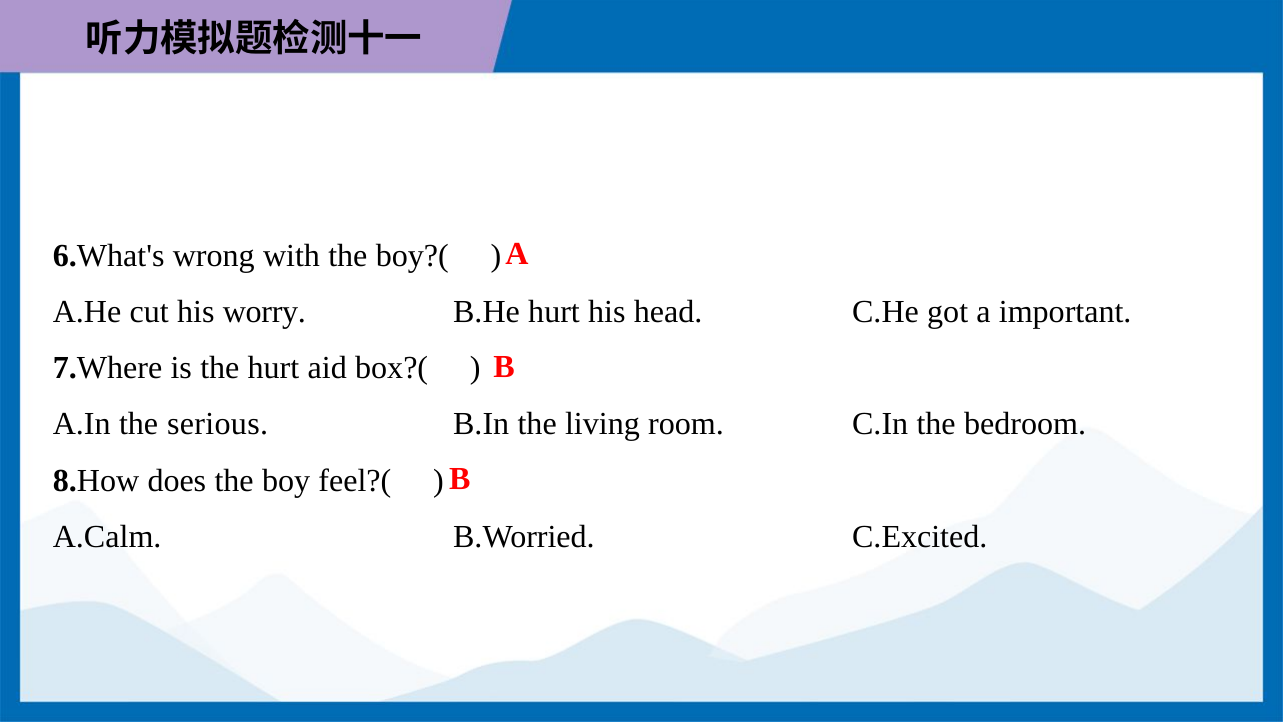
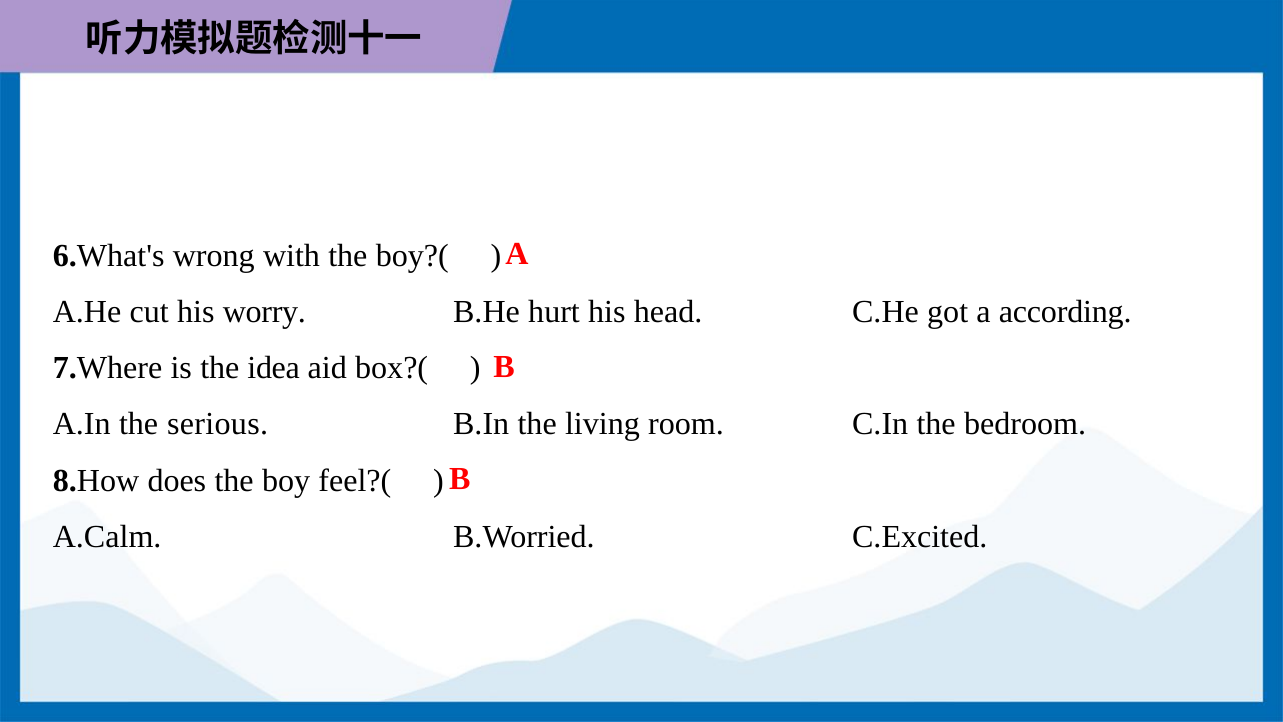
important: important -> according (1065, 311)
the hurt: hurt -> idea (274, 368)
